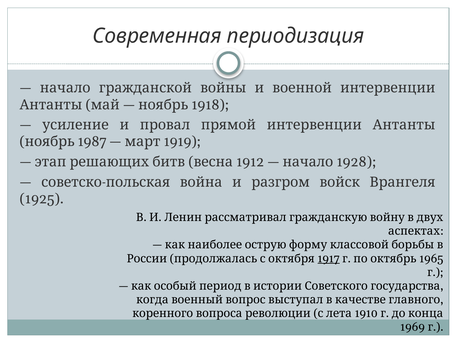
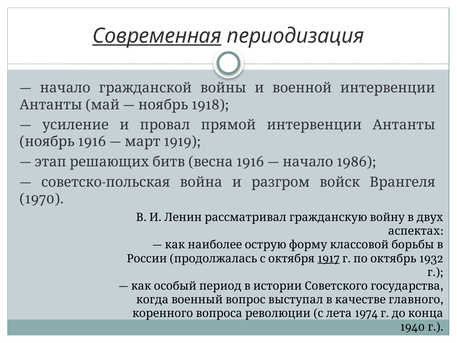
Современная underline: none -> present (157, 36)
1987: 1987 -> 1916 (92, 142)
1912: 1912 -> 1916 (250, 162)
1928: 1928 -> 1986 (357, 162)
1925: 1925 -> 1970 (42, 199)
1965: 1965 -> 1932 (431, 258)
1910: 1910 -> 1974 (366, 313)
1969: 1969 -> 1940 (413, 327)
